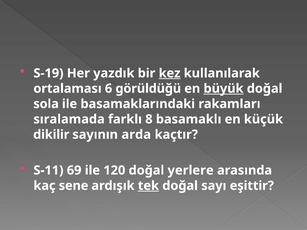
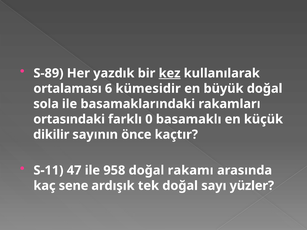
S-19: S-19 -> S-89 (48, 73)
görüldüğü: görüldüğü -> kümesidir (148, 89)
büyük underline: present -> none (224, 89)
sıralamada: sıralamada -> ortasındaki (69, 119)
8: 8 -> 0 (149, 119)
arda: arda -> önce (136, 135)
69: 69 -> 47 (74, 171)
120: 120 -> 958 (114, 171)
yerlere: yerlere -> rakamı (191, 171)
tek underline: present -> none (148, 186)
eşittir: eşittir -> yüzler (252, 186)
